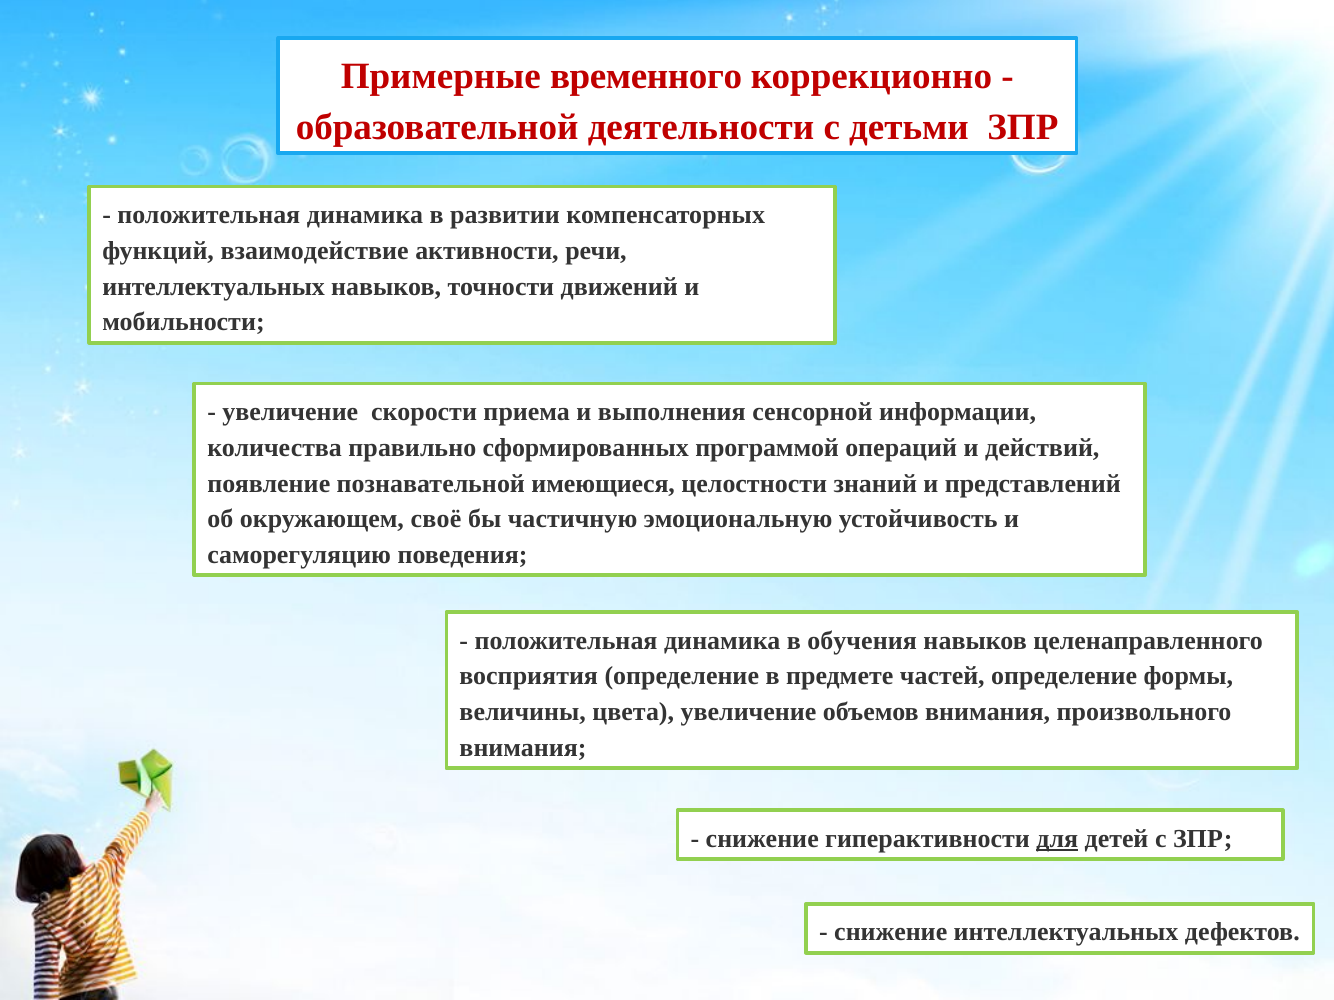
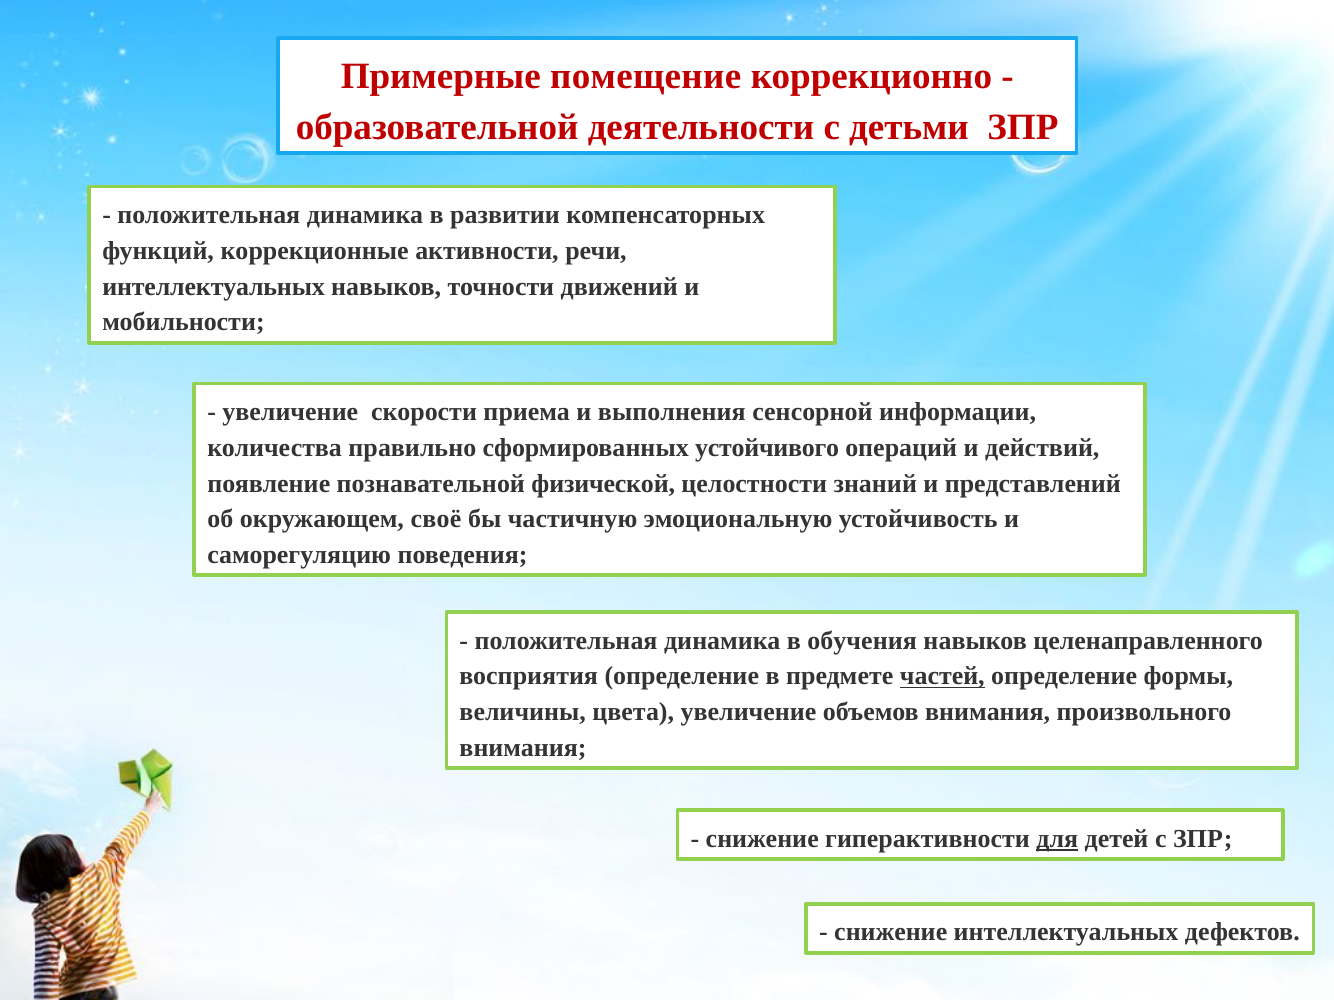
временного: временного -> помещение (646, 76)
взаимодействие: взаимодействие -> коррекционные (315, 251)
программой: программой -> устойчивого (767, 448)
имеющиеся: имеющиеся -> физической (603, 484)
частей underline: none -> present (942, 677)
